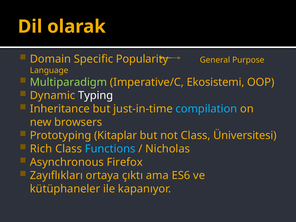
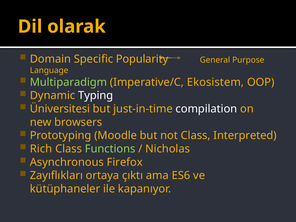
Ekosistemi: Ekosistemi -> Ekosistem (215, 82)
Inheritance: Inheritance -> Üniversitesi (60, 109)
compilation colour: light blue -> white (206, 109)
Kitaplar: Kitaplar -> Moodle (116, 135)
Üniversitesi: Üniversitesi -> Interpreted (245, 135)
Functions colour: light blue -> light green (110, 149)
